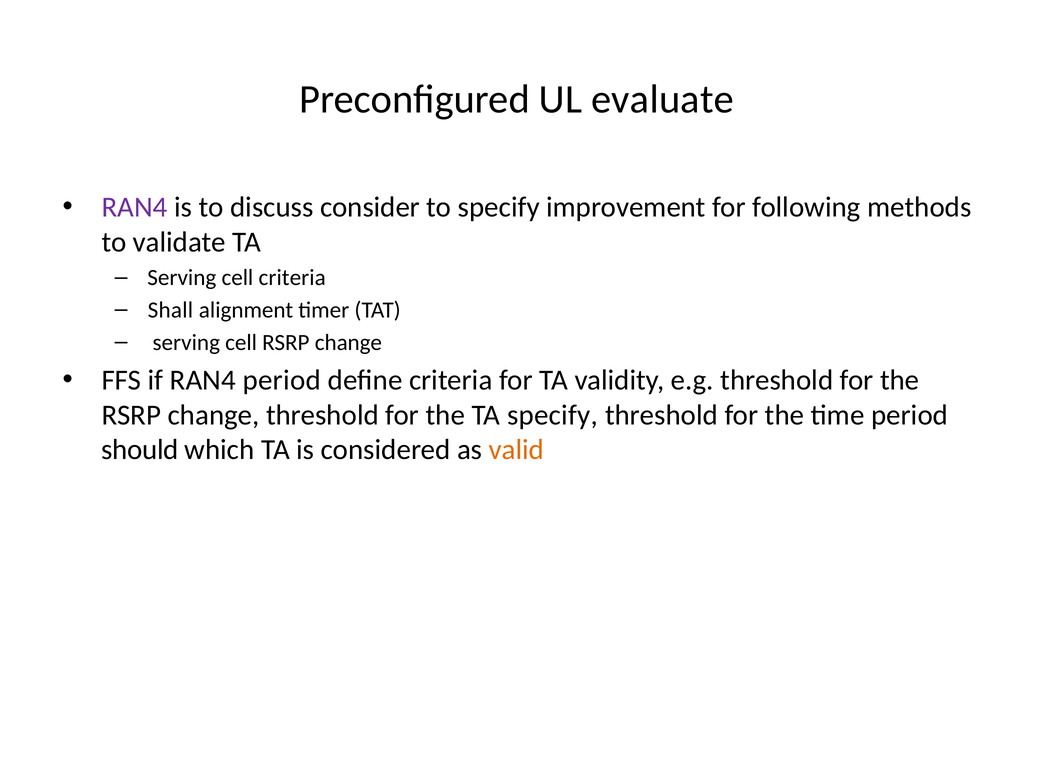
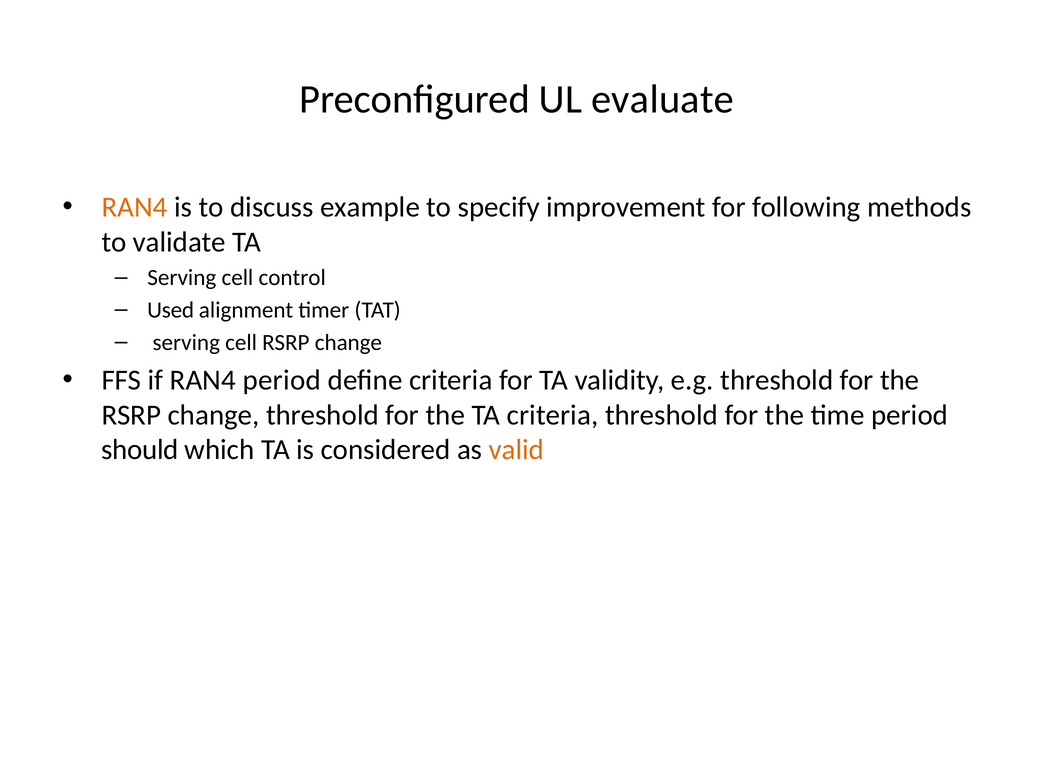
RAN4 colour: purple -> orange (135, 207)
consider: consider -> example (370, 207)
cell criteria: criteria -> control (292, 277)
Shall: Shall -> Used (171, 310)
TA specify: specify -> criteria (553, 415)
